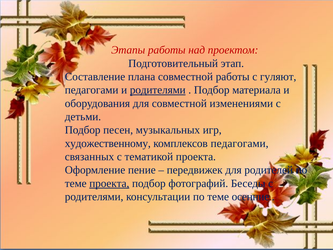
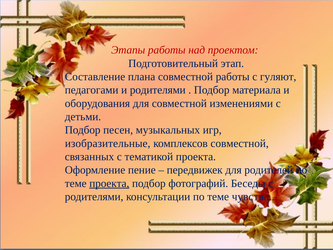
родителями underline: present -> none (158, 90)
художественному: художественному -> изобразительные (108, 143)
комплексов педагогами: педагогами -> совместной (240, 143)
осенние: осенние -> чувства (250, 197)
